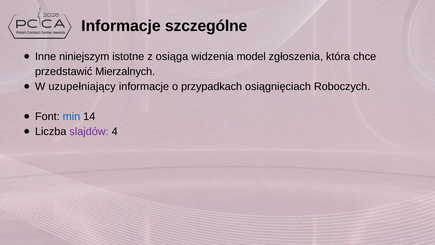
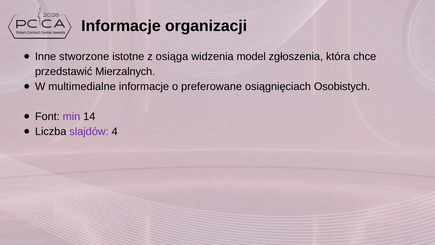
szczególne: szczególne -> organizacji (206, 26)
niniejszym: niniejszym -> stworzone (84, 56)
uzupełniający: uzupełniający -> multimedialne (82, 86)
przypadkach: przypadkach -> preferowane (212, 86)
Roboczych: Roboczych -> Osobistych (342, 86)
min colour: blue -> purple (71, 116)
